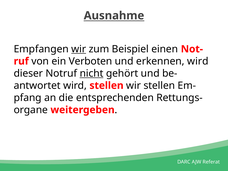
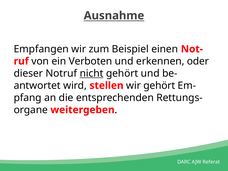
wir underline: present -> none (79, 49)
erkennen wird: wird -> oder (198, 61)
wir stellen: stellen -> gehört (159, 86)
